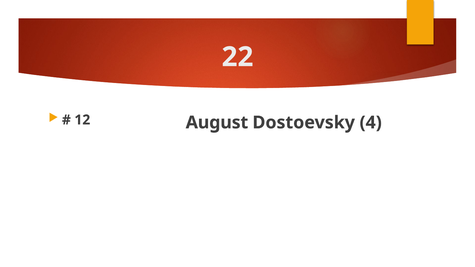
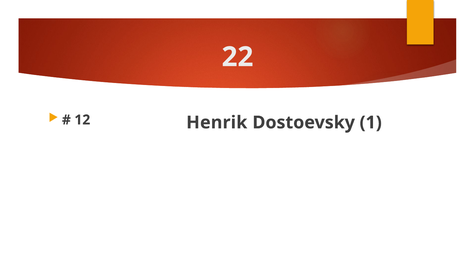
August: August -> Henrik (217, 123)
4: 4 -> 1 (371, 123)
